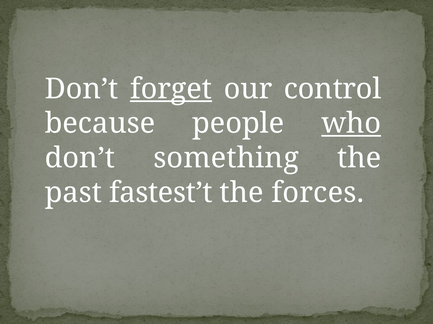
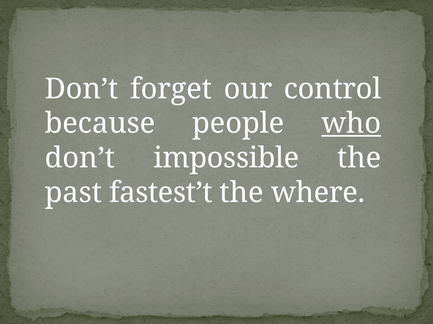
forget underline: present -> none (171, 89)
something: something -> impossible (226, 158)
forces: forces -> where (318, 193)
